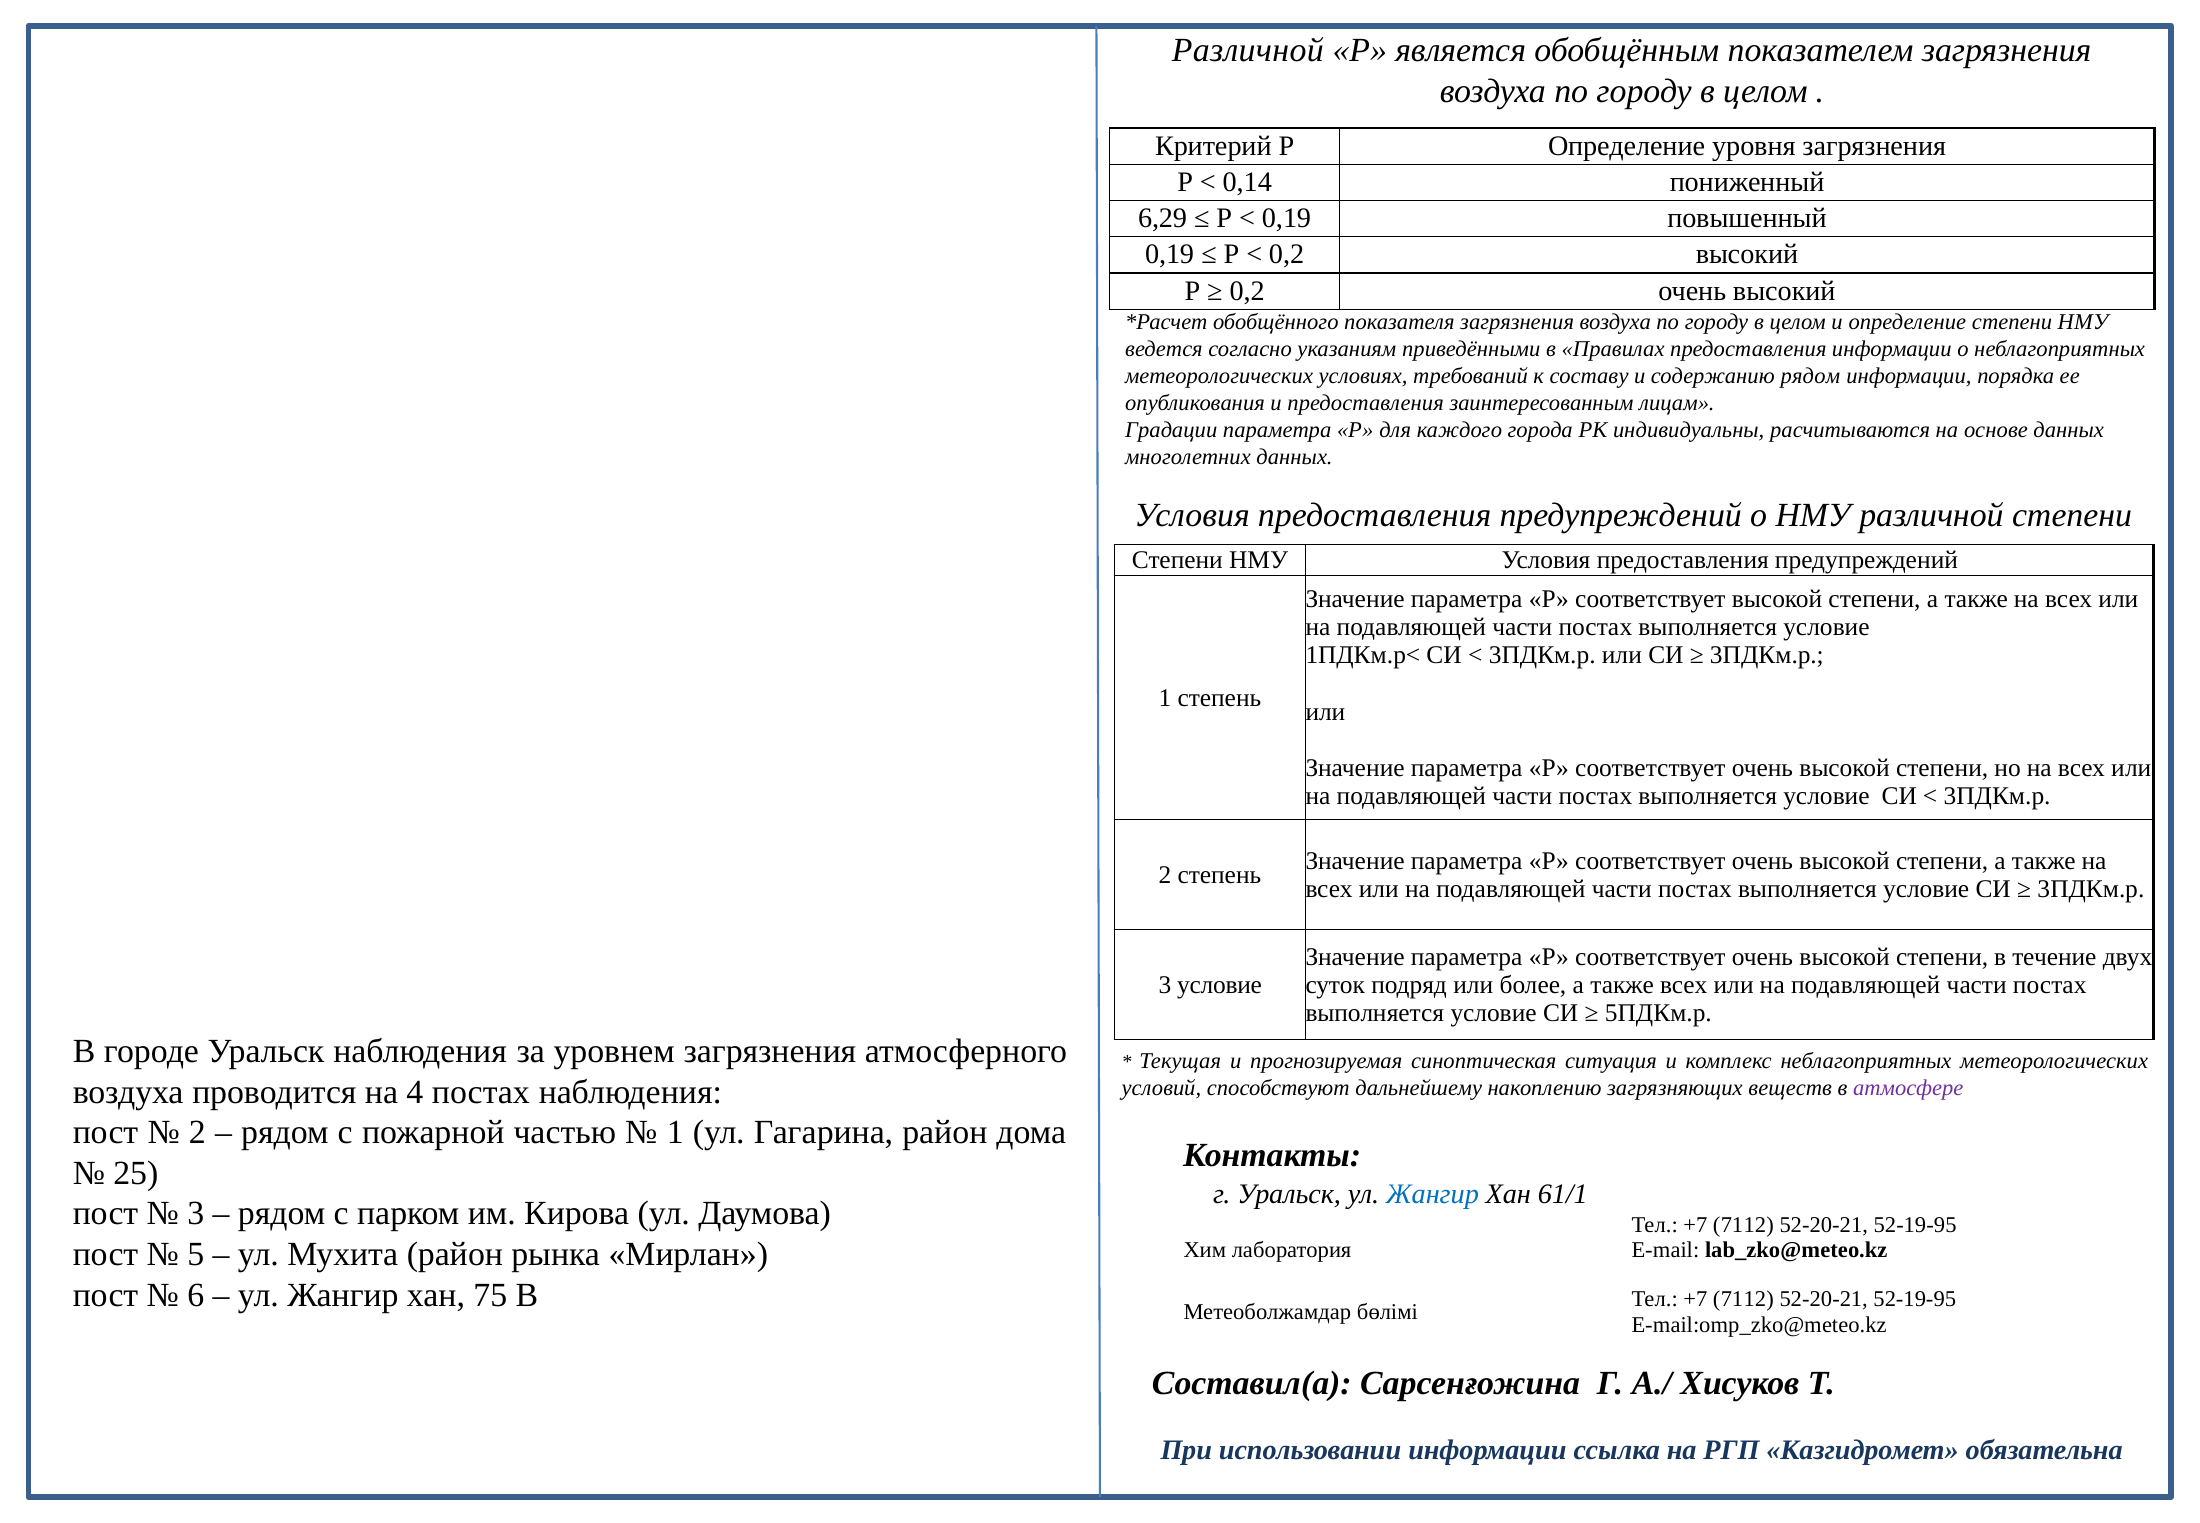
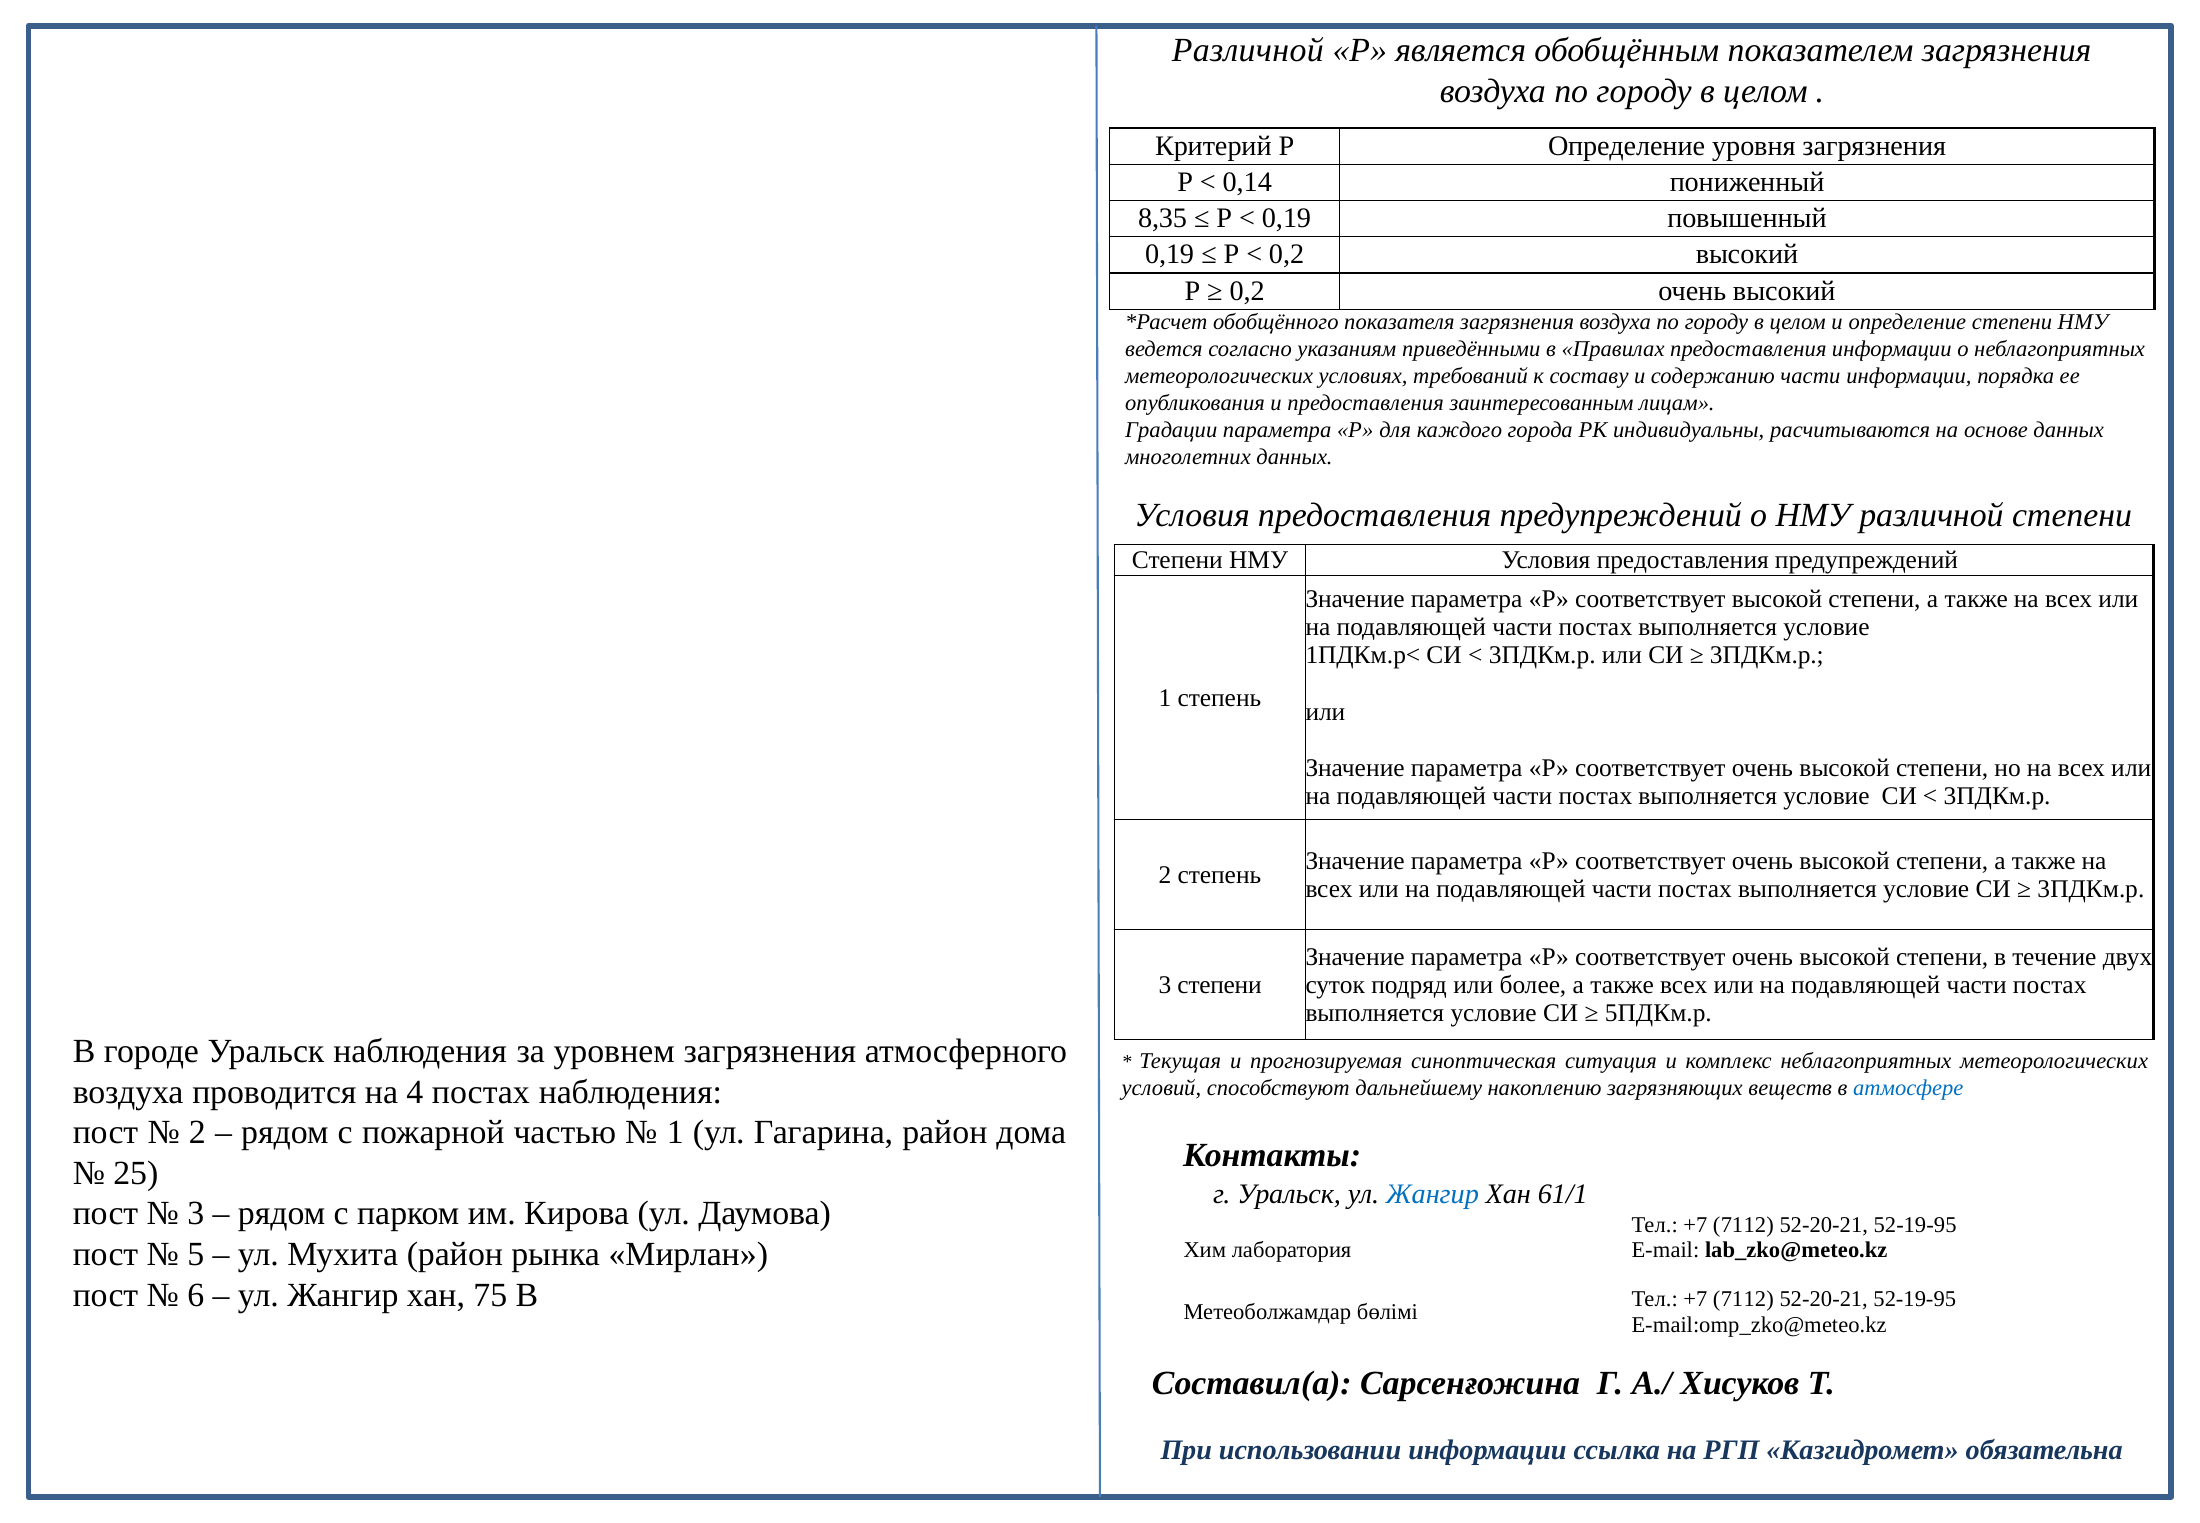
6,29: 6,29 -> 8,35 (1163, 218)
содержанию рядом: рядом -> части (1810, 376)
3 условие: условие -> степени (1220, 985)
атмосфере colour: purple -> blue (1908, 1088)
